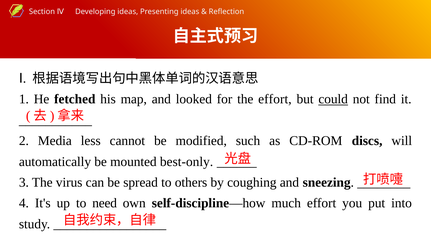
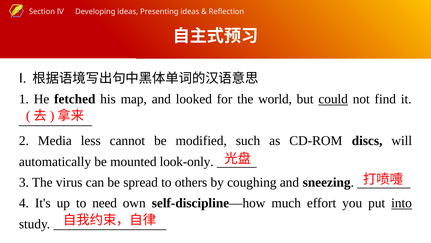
the effort: effort -> world (275, 99)
best-only: best-only -> look-only (187, 161)
into underline: none -> present (402, 203)
